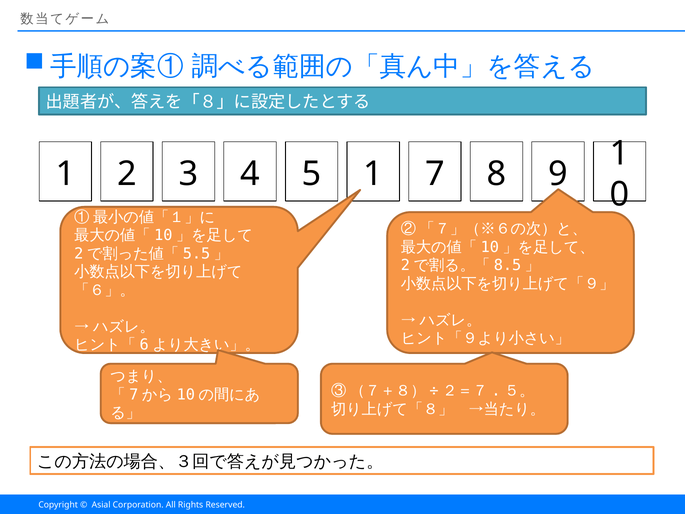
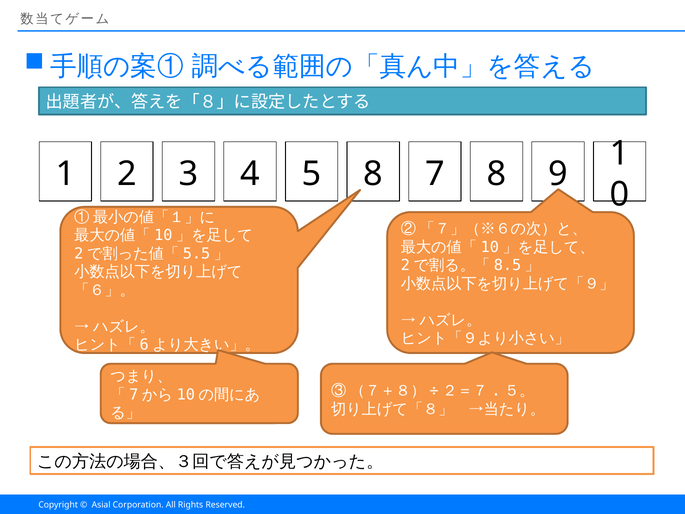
1: 1 -> 8 (373, 174)
